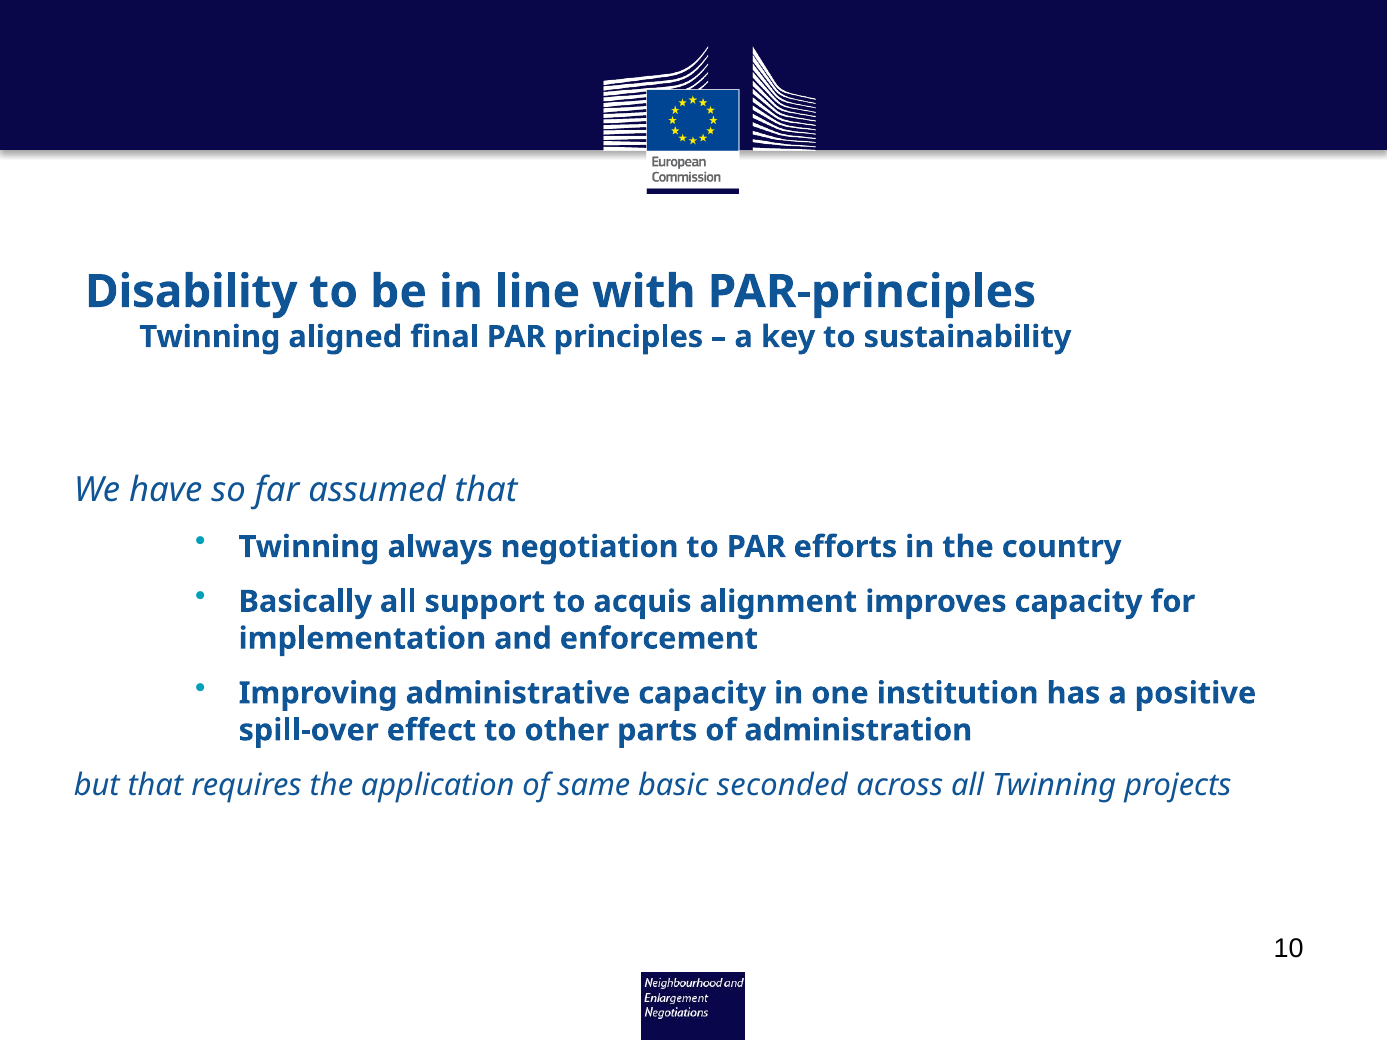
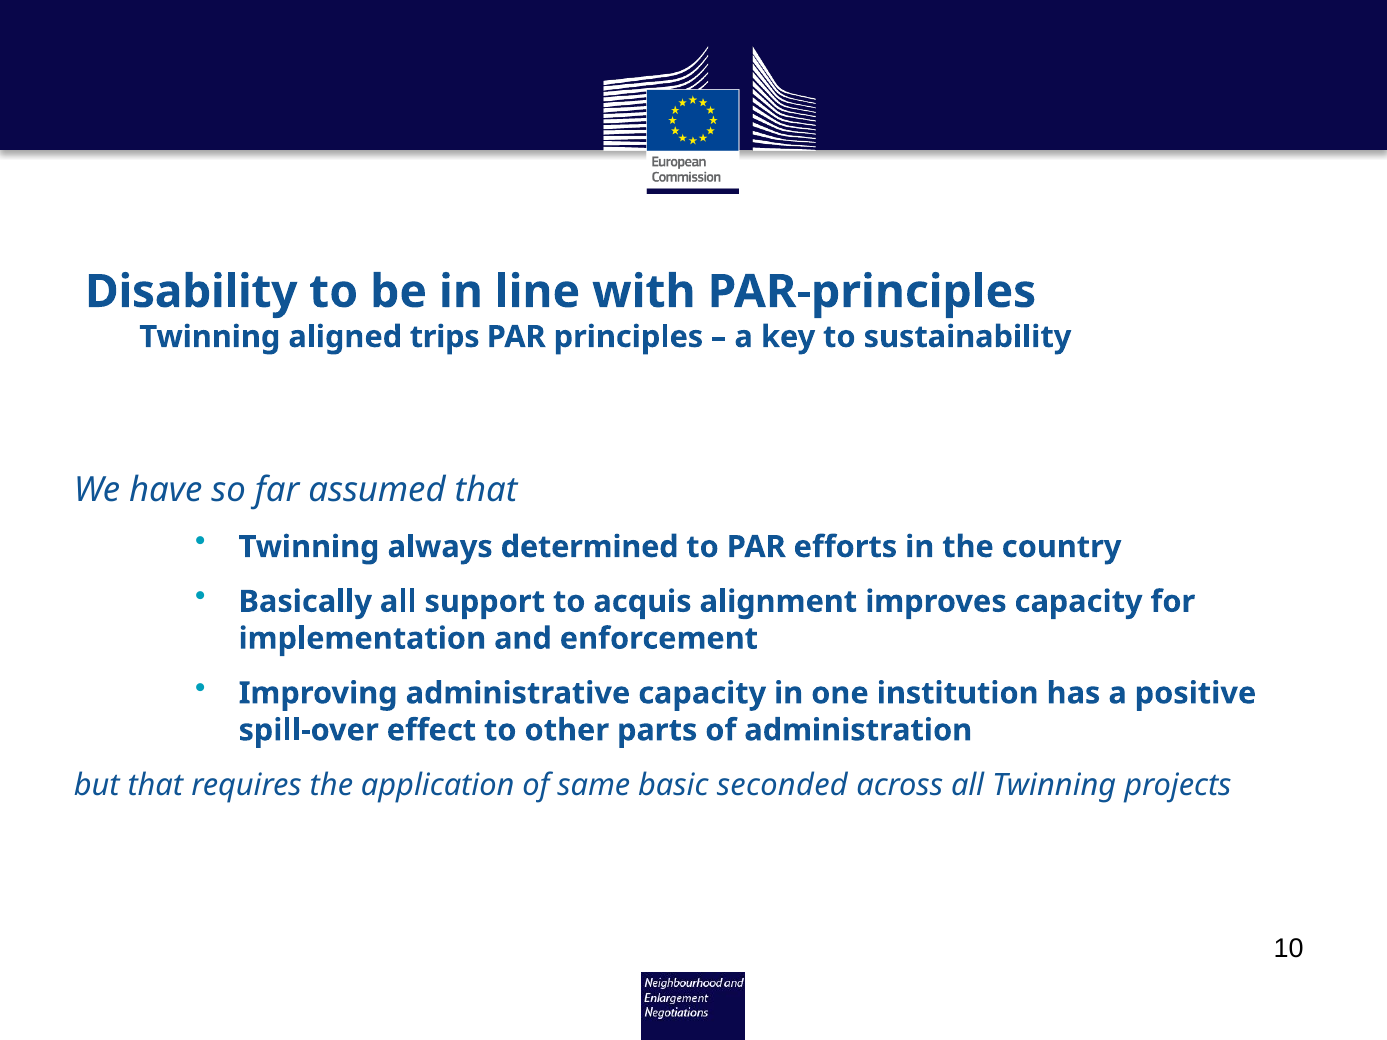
final: final -> trips (445, 337)
negotiation: negotiation -> determined (590, 547)
